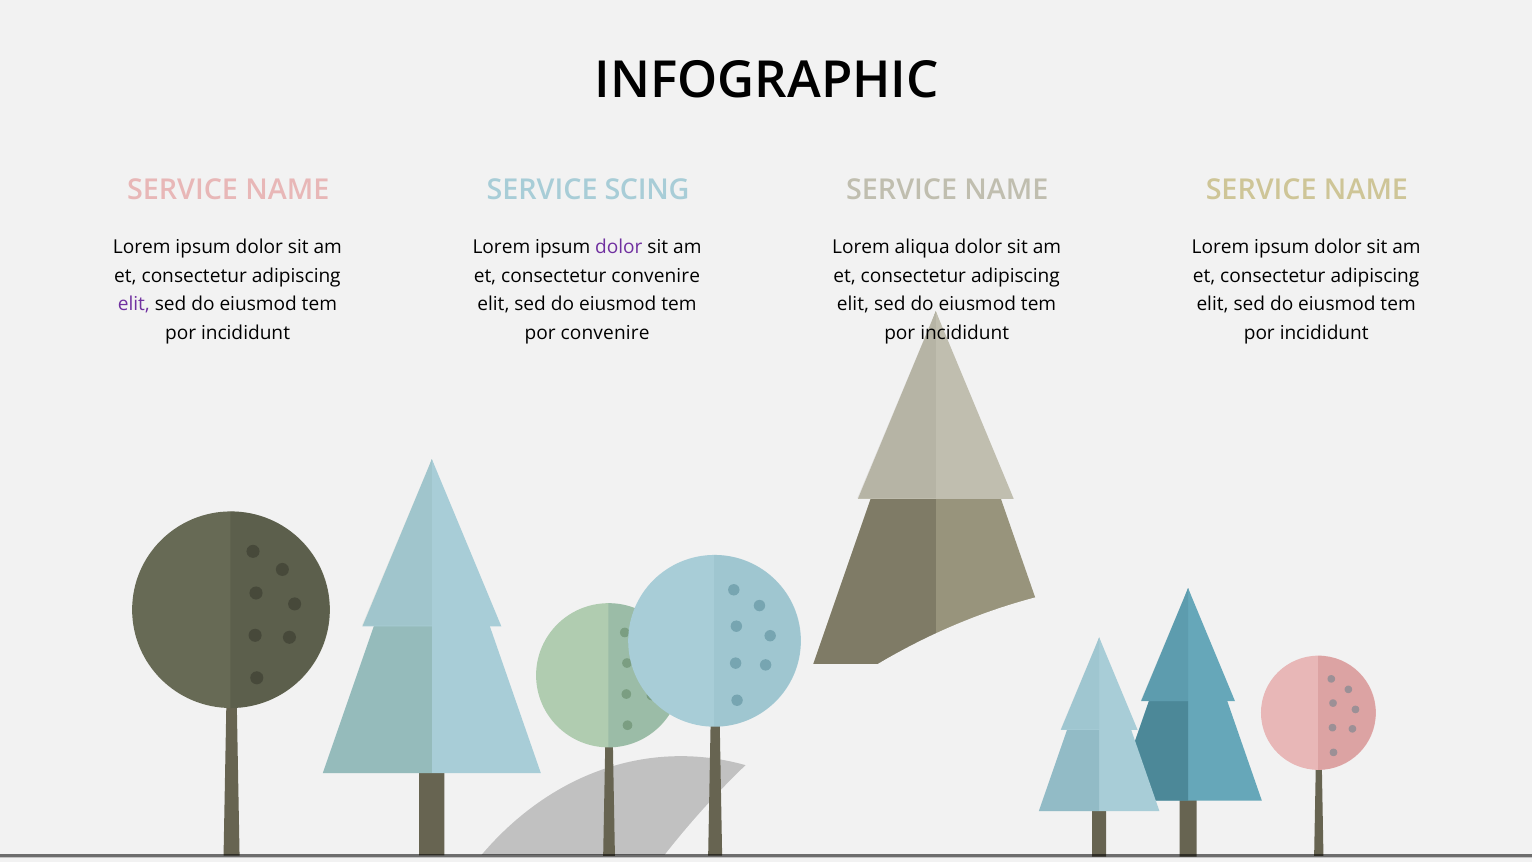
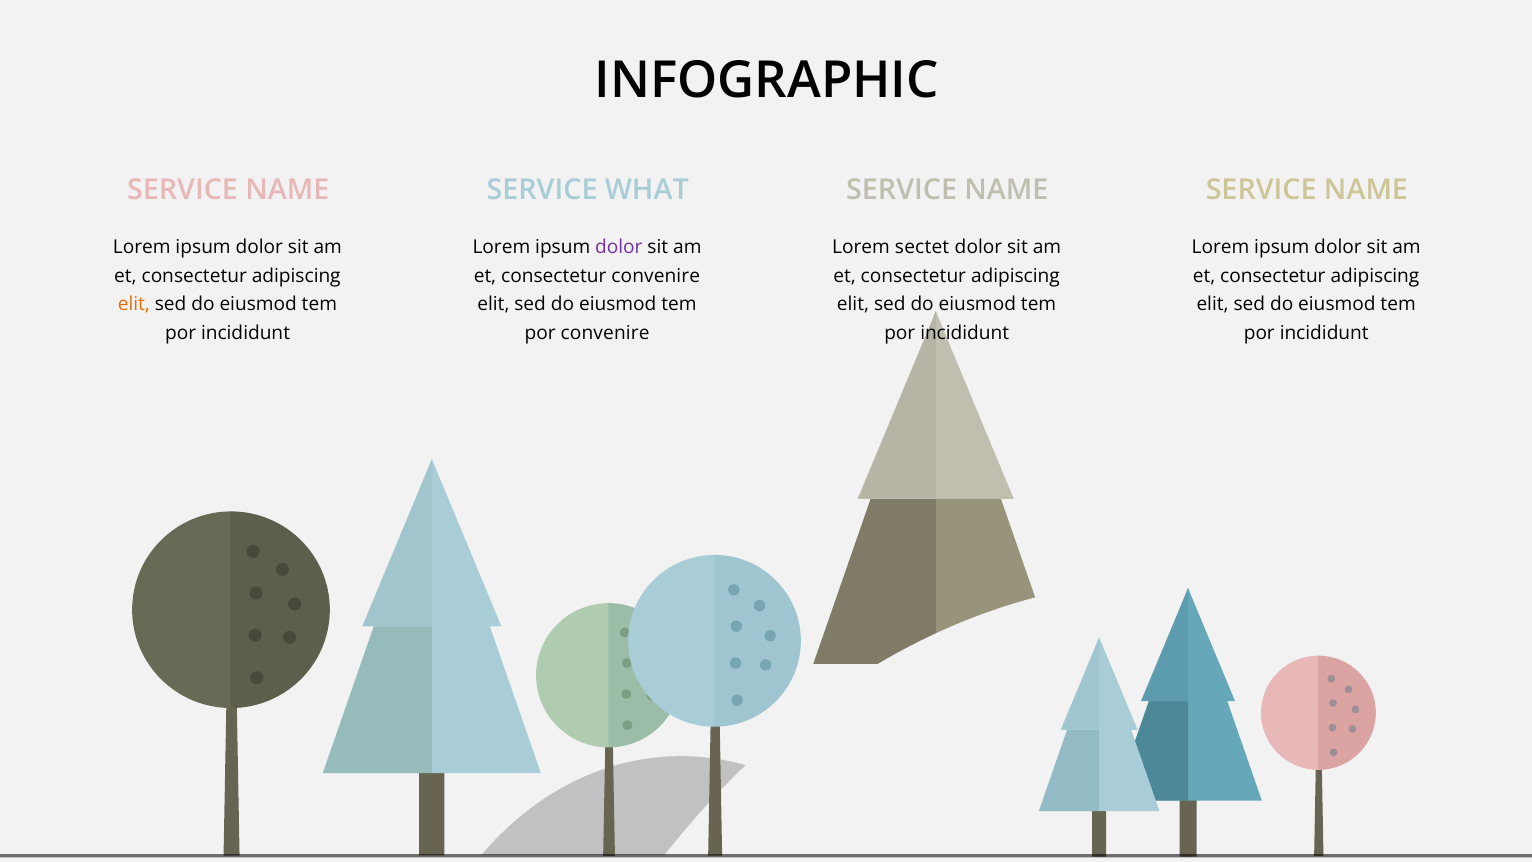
SCING: SCING -> WHAT (647, 190)
aliqua: aliqua -> sectet (922, 247)
elit colour: purple -> orange (134, 305)
